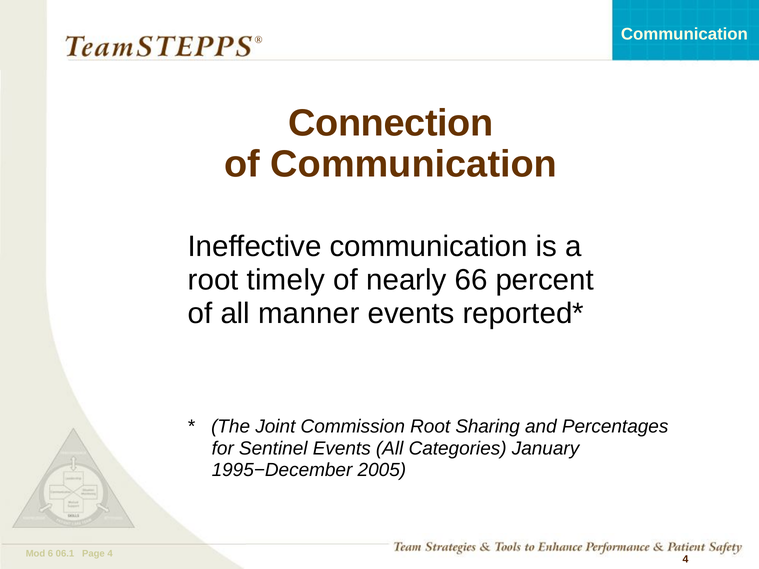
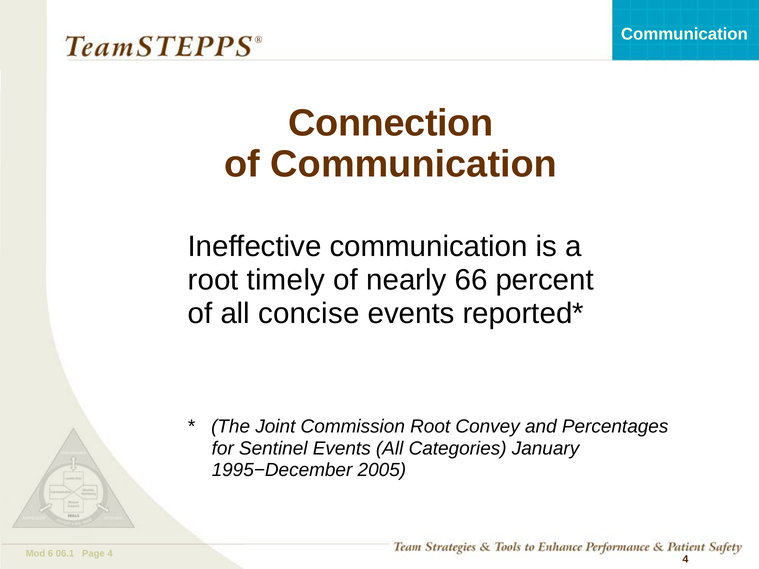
manner: manner -> concise (309, 314)
Sharing: Sharing -> Convey (488, 427)
